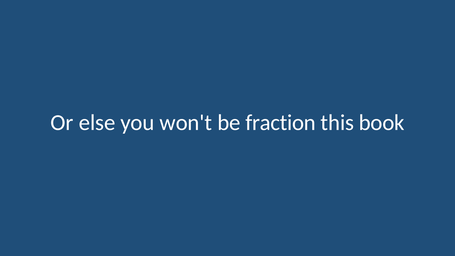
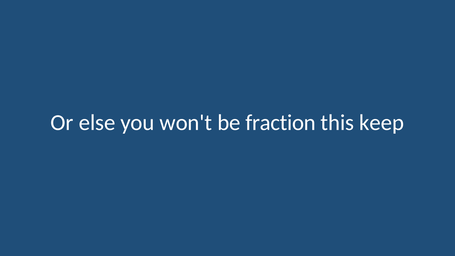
book: book -> keep (382, 123)
